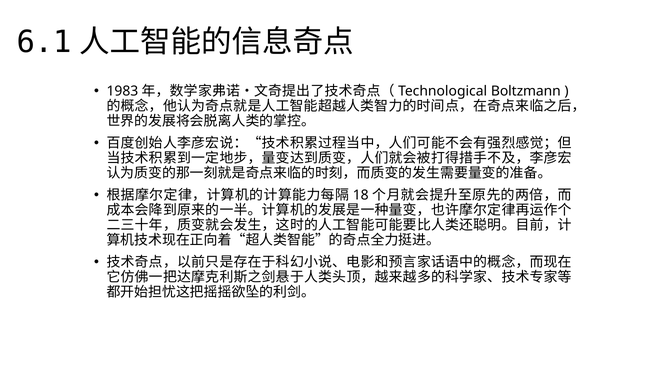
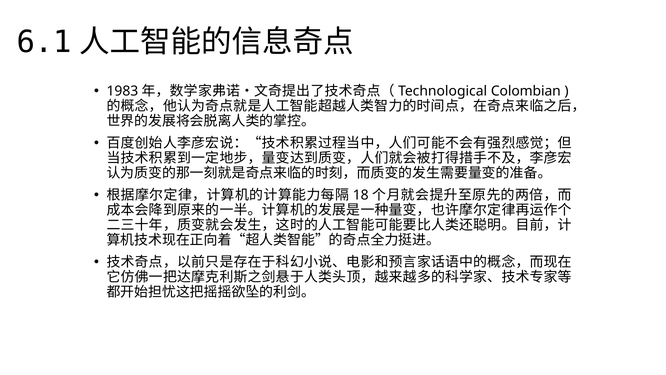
Boltzmann: Boltzmann -> Colombian (526, 91)
